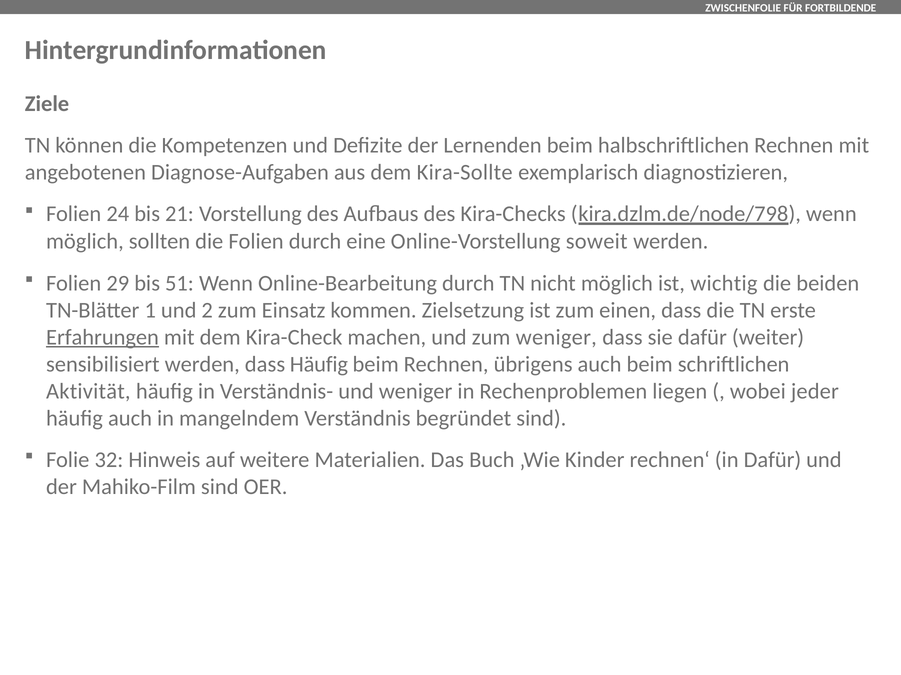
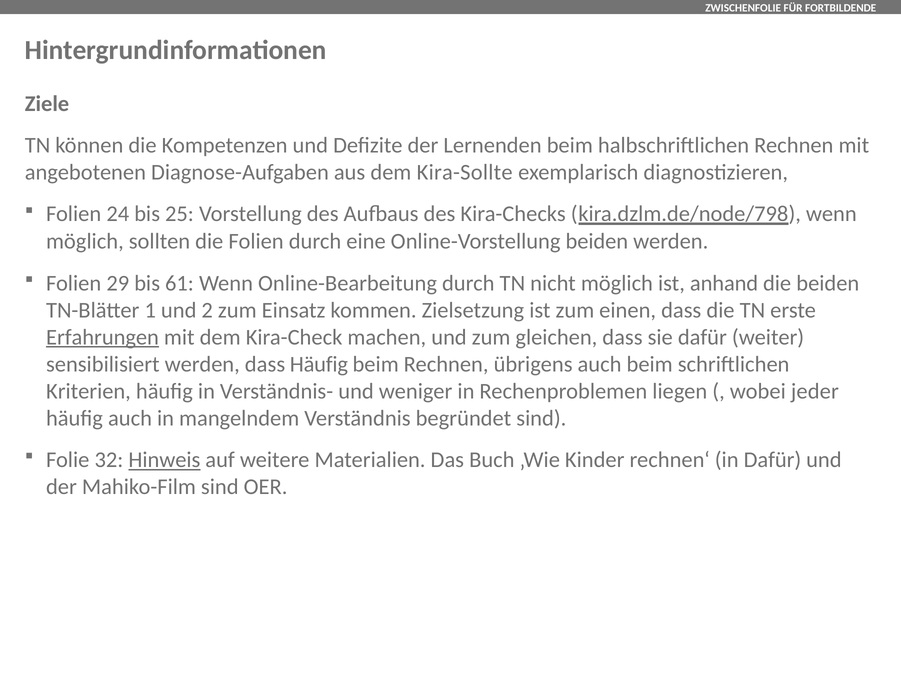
21: 21 -> 25 (179, 214)
Online-Vorstellung soweit: soweit -> beiden (597, 242)
51: 51 -> 61 (179, 284)
wichtig: wichtig -> anhand (724, 284)
zum weniger: weniger -> gleichen (556, 338)
Aktivität: Aktivität -> Kriterien (88, 392)
Hinweis underline: none -> present (164, 460)
